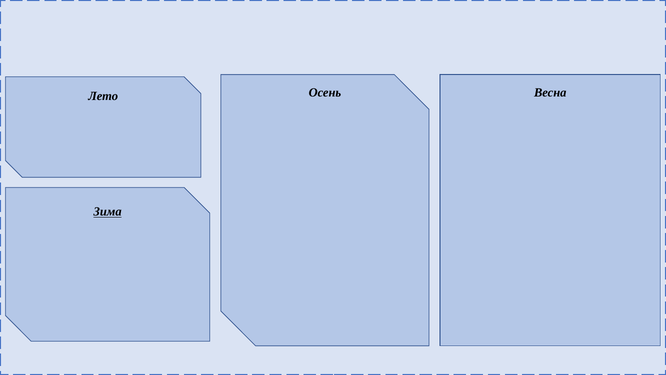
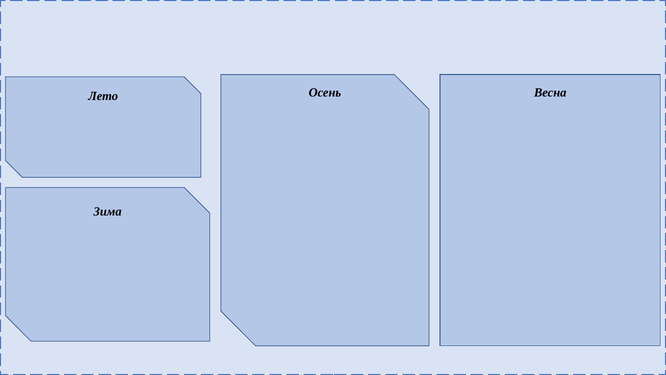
Зима underline: present -> none (108, 212)
